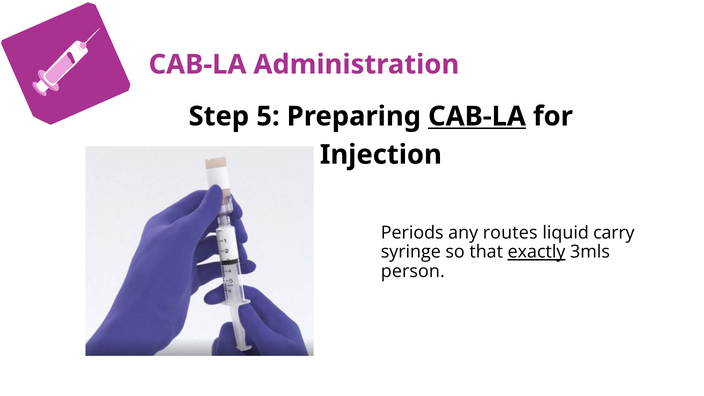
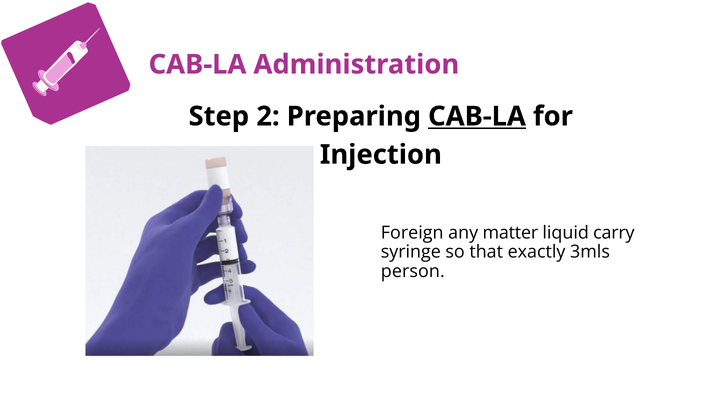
5: 5 -> 2 (268, 116)
Periods: Periods -> Foreign (412, 233)
routes: routes -> matter (510, 233)
exactly underline: present -> none (537, 252)
